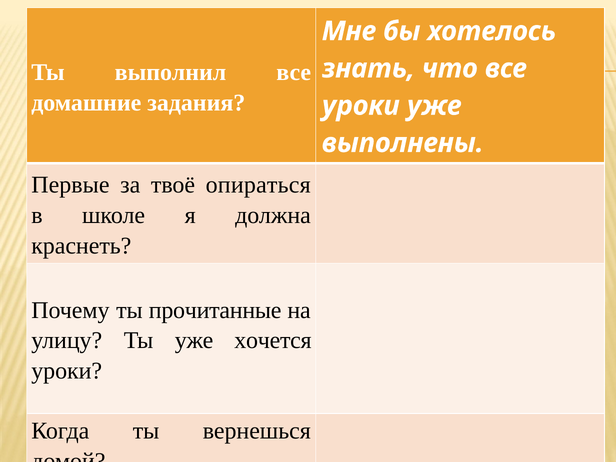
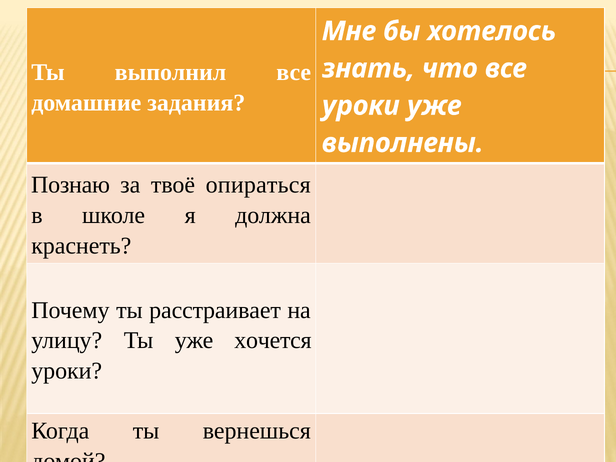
Первые: Первые -> Познаю (71, 185)
прочитанные: прочитанные -> расстраивает (215, 310)
